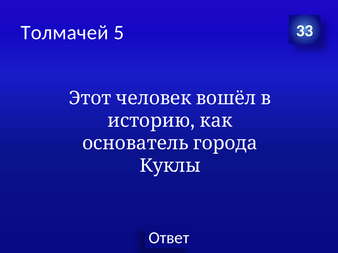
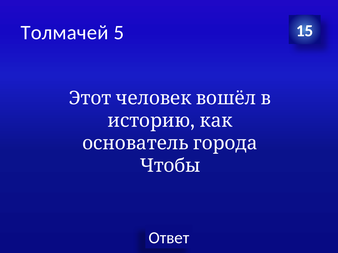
33: 33 -> 15 (305, 31)
Куклы: Куклы -> Чтобы (170, 166)
